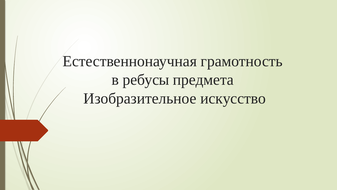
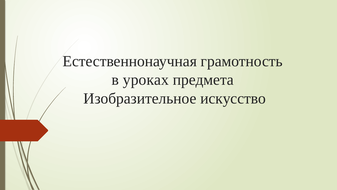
ребусы: ребусы -> уроках (146, 80)
